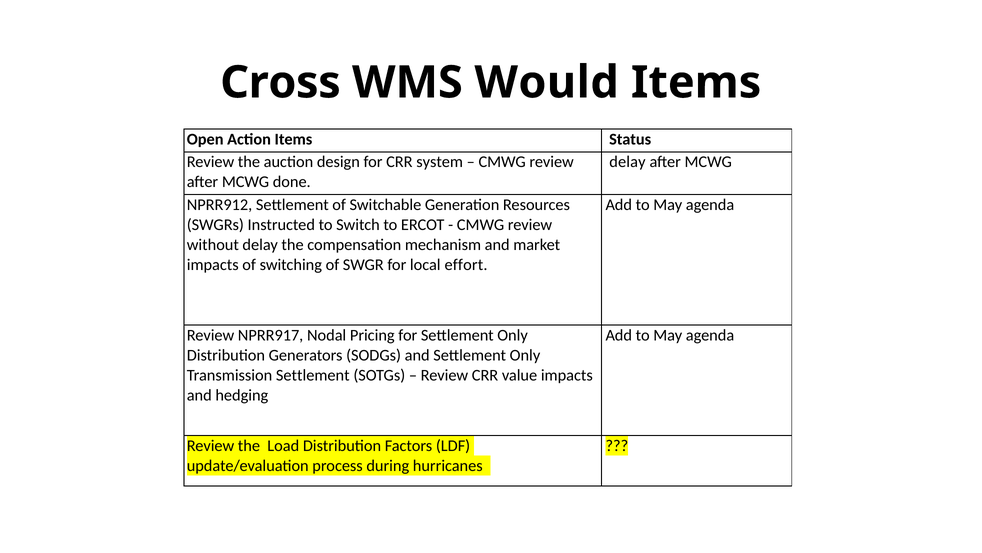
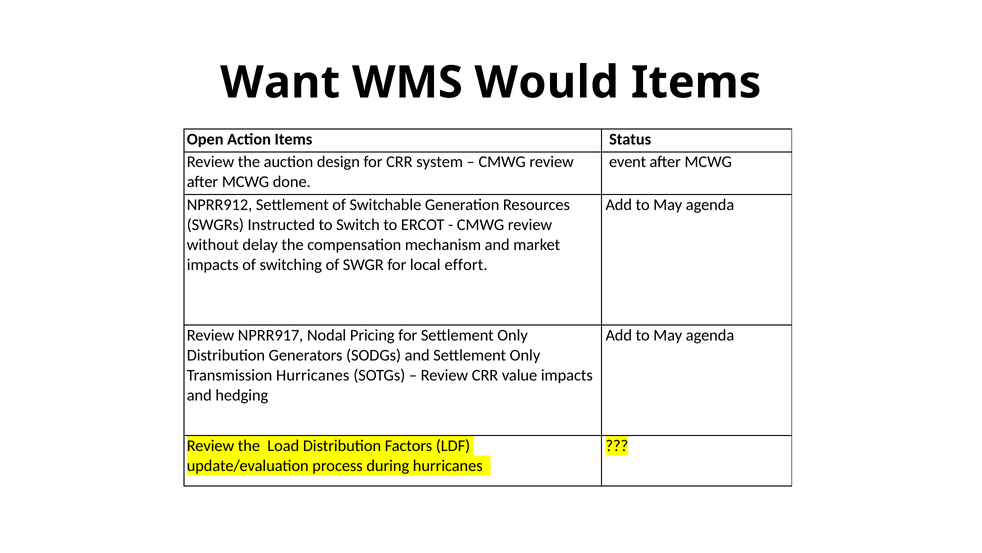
Cross: Cross -> Want (280, 82)
delay: delay -> event (628, 162)
Transmission Settlement: Settlement -> Hurricanes (313, 375)
